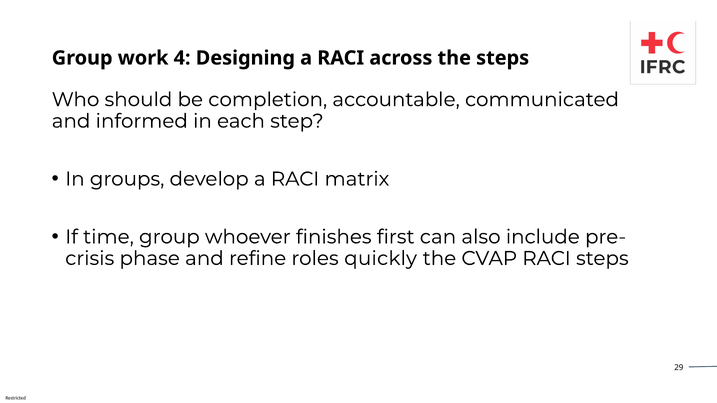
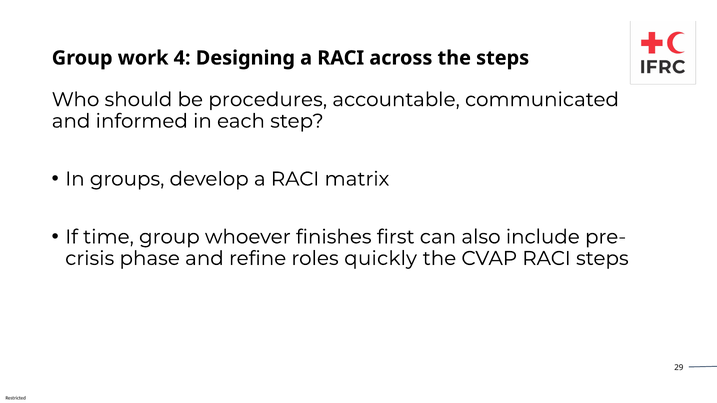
completion: completion -> procedures (268, 100)
